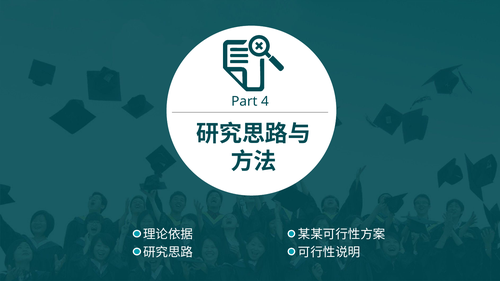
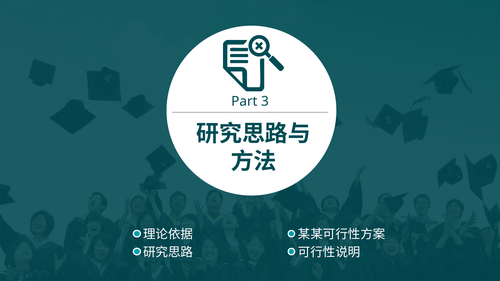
4: 4 -> 3 (265, 102)
